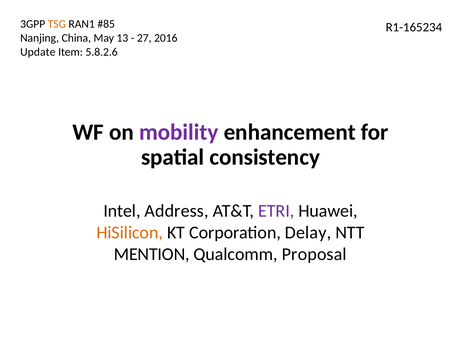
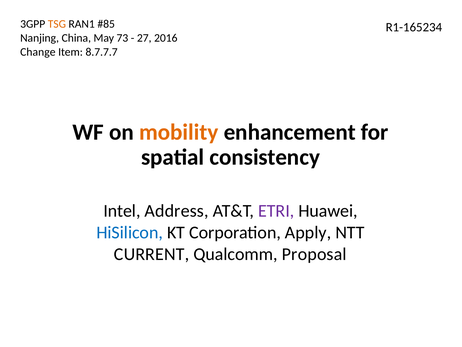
13: 13 -> 73 (122, 38)
Update: Update -> Change (38, 52)
5.8.2.6: 5.8.2.6 -> 8.7.7.7 (102, 52)
mobility colour: purple -> orange (179, 132)
HiSilicon colour: orange -> blue (130, 232)
Delay: Delay -> Apply (308, 232)
MENTION: MENTION -> CURRENT (152, 254)
